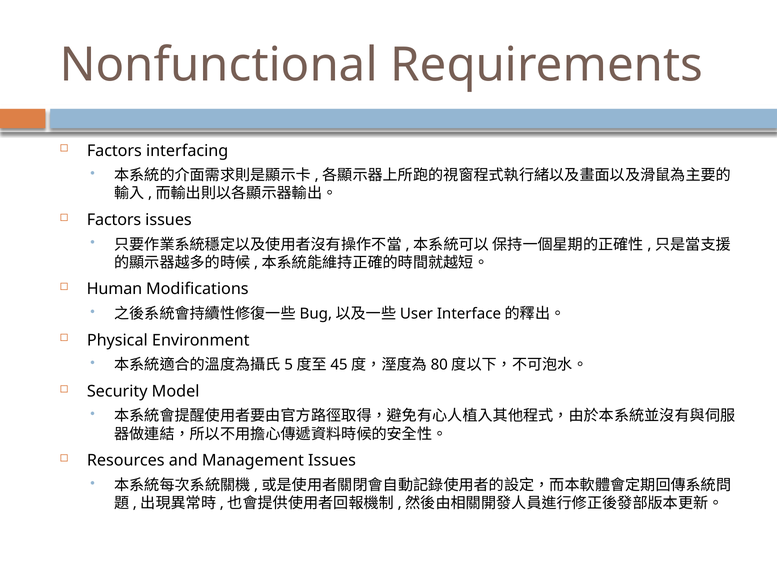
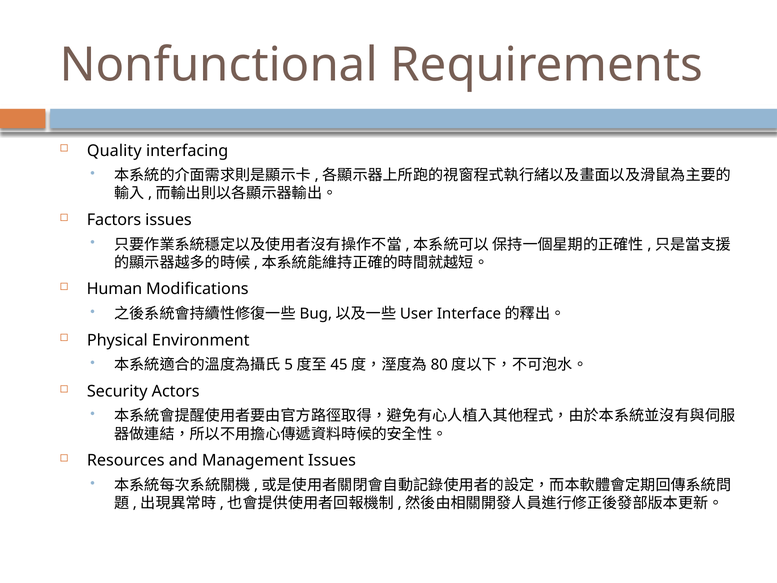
Factors: Factors -> Quality (114, 151)
Model: Model -> Actors (176, 391)
